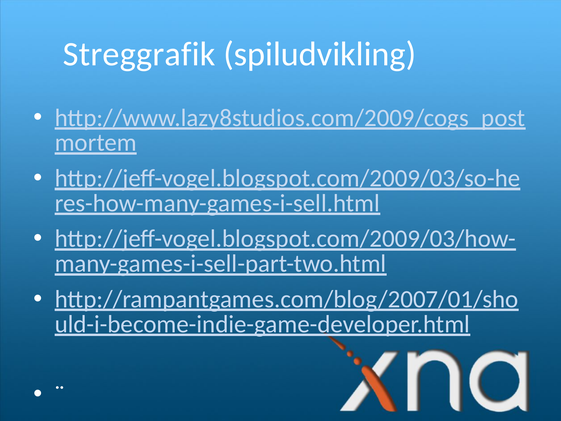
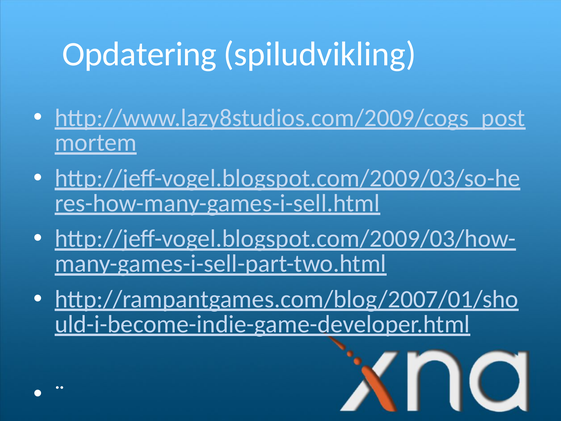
Streggrafik: Streggrafik -> Opdatering (139, 54)
